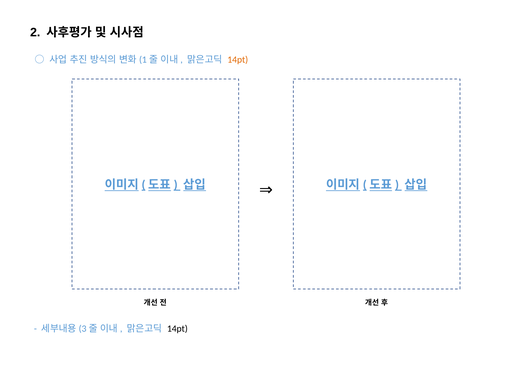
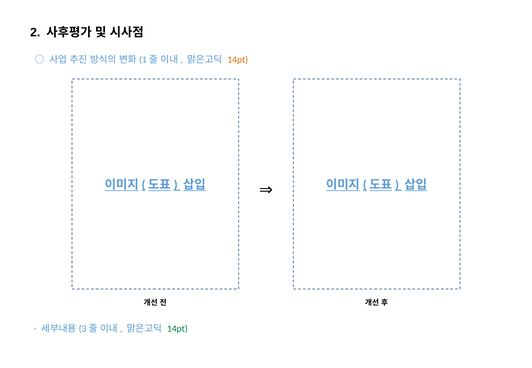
14pt colour: black -> green (177, 329)
